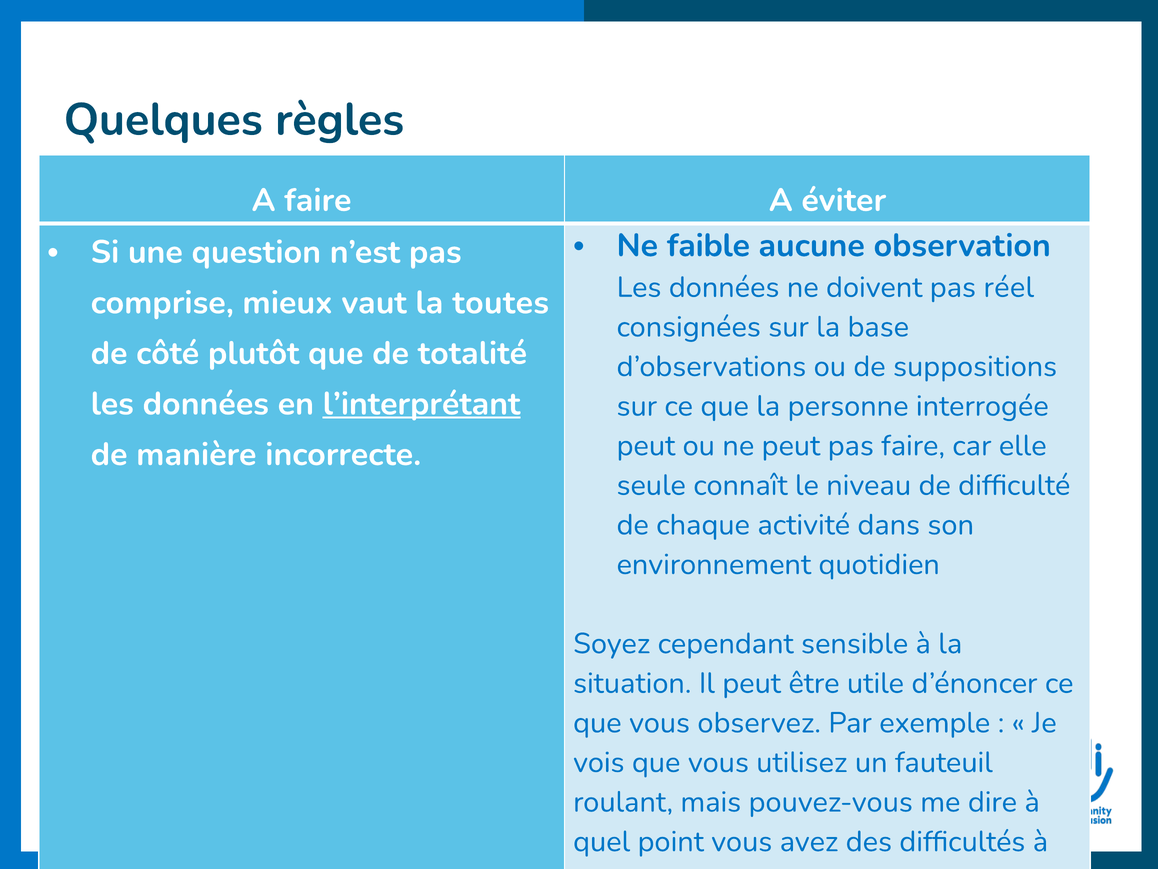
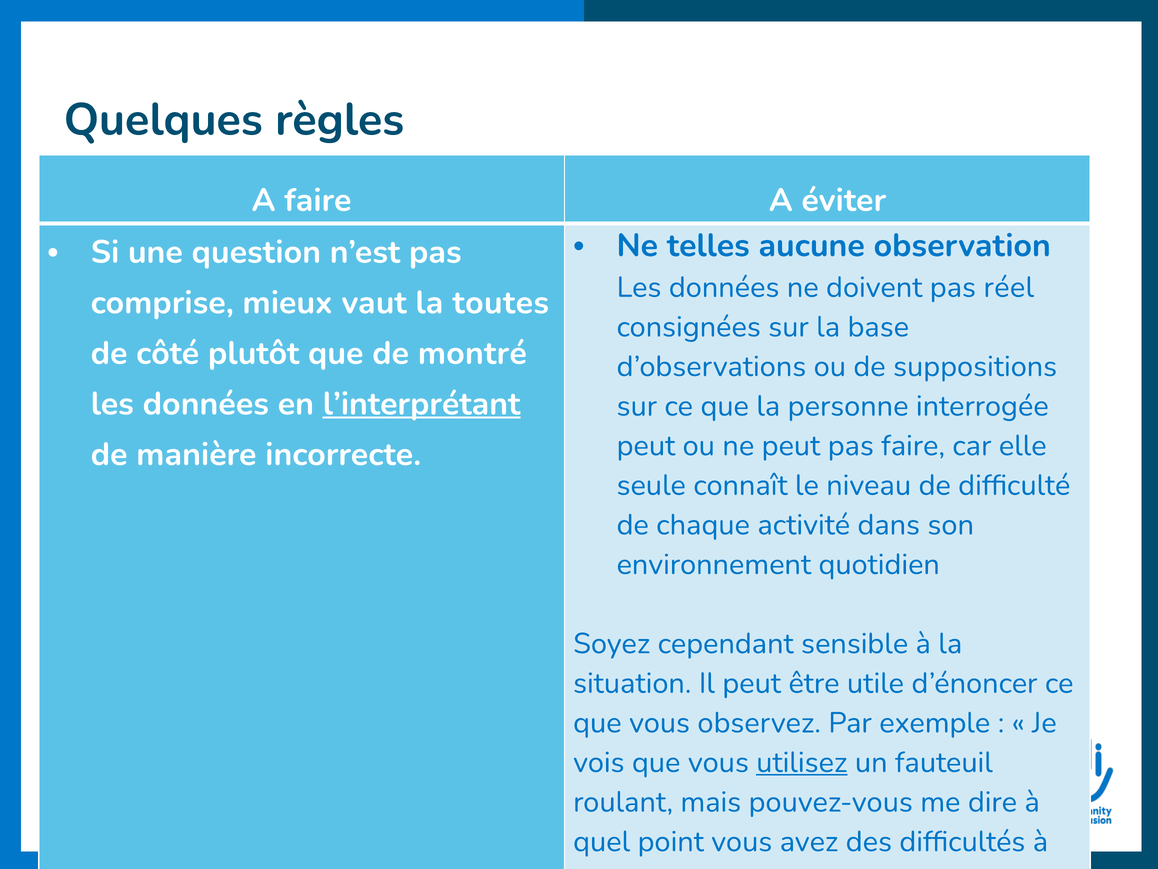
faible: faible -> telles (708, 245)
totalité: totalité -> montré (472, 353)
utilisez underline: none -> present (802, 762)
